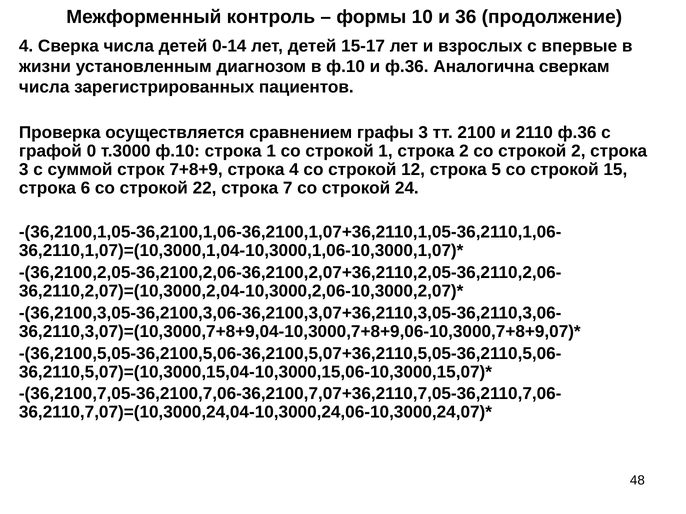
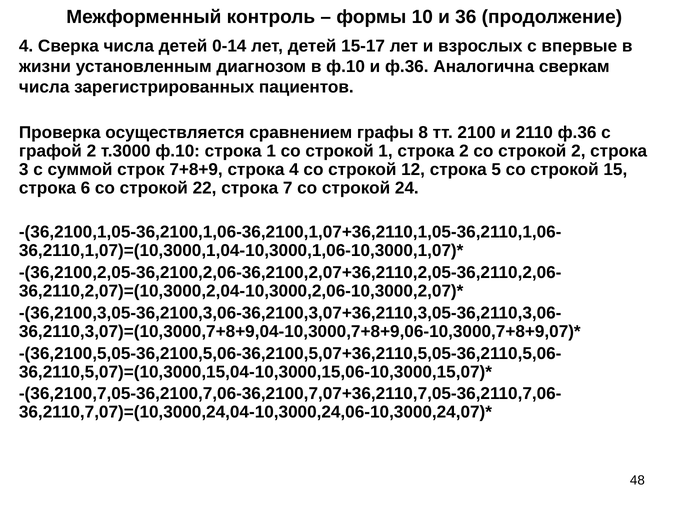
графы 3: 3 -> 8 (423, 133)
графой 0: 0 -> 2 (91, 151)
